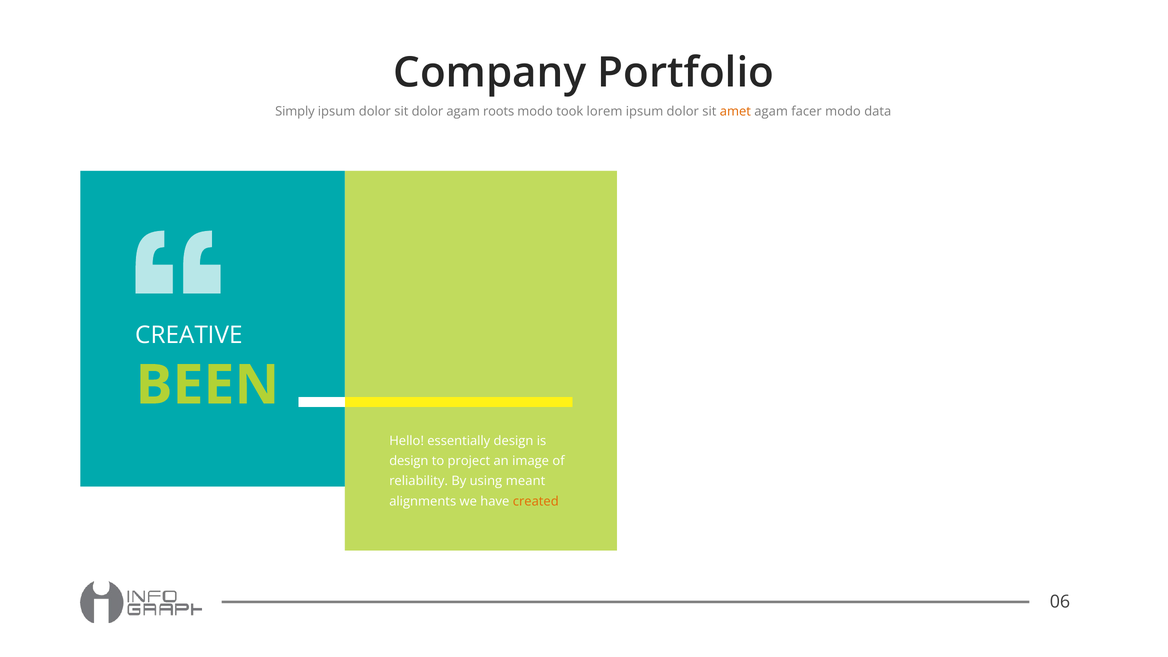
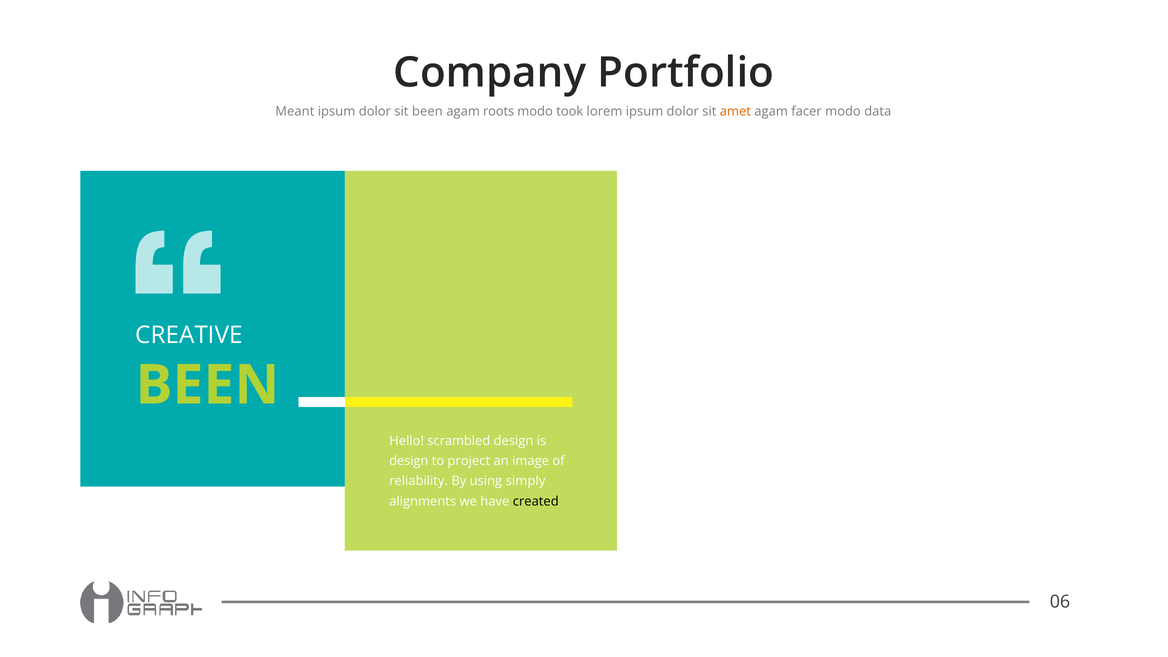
Simply: Simply -> Meant (295, 111)
sit dolor: dolor -> been (427, 111)
essentially: essentially -> scrambled (459, 441)
meant: meant -> simply (526, 481)
created colour: orange -> black (536, 501)
